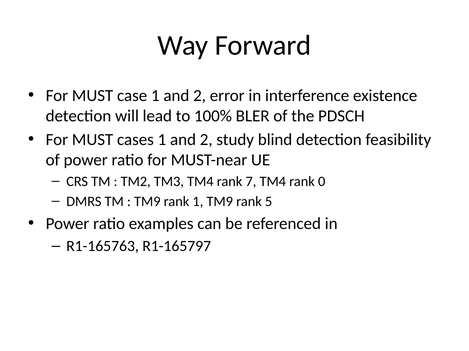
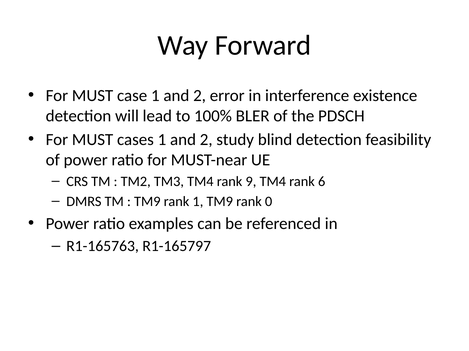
7: 7 -> 9 (251, 182)
0: 0 -> 6 (322, 182)
5: 5 -> 0 (269, 202)
